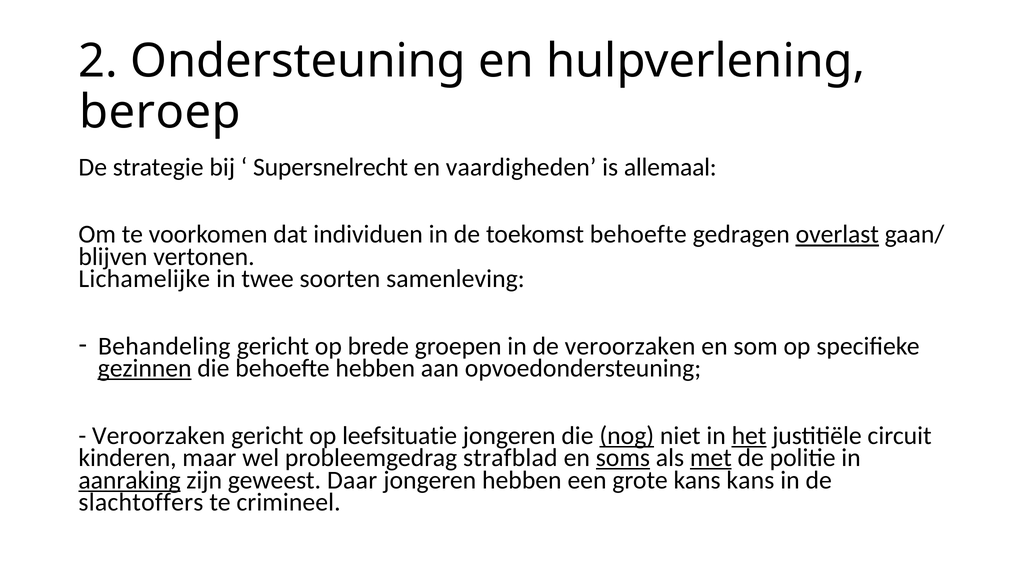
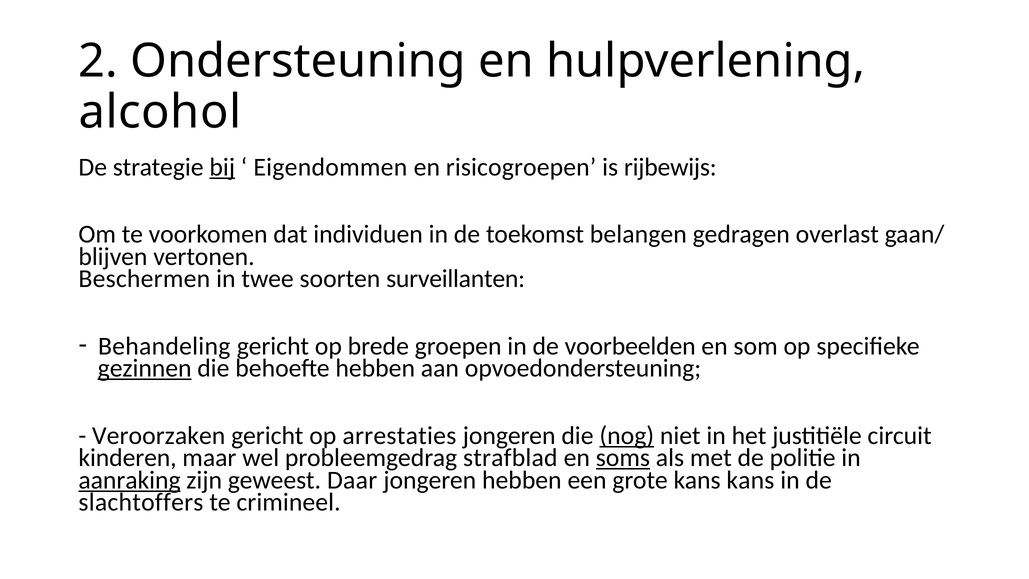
beroep: beroep -> alcohol (160, 112)
bij underline: none -> present (222, 167)
Supersnelrecht: Supersnelrecht -> Eigendommen (330, 167)
vaardigheden: vaardigheden -> risicogroepen (521, 167)
allemaal: allemaal -> rijbewijs (670, 167)
toekomst behoefte: behoefte -> belangen (638, 234)
overlast underline: present -> none (837, 234)
Lichamelijke: Lichamelijke -> Beschermen (144, 279)
samenleving: samenleving -> surveillanten (456, 279)
de veroorzaken: veroorzaken -> voorbeelden (630, 346)
leefsituatie: leefsituatie -> arrestaties (399, 435)
het underline: present -> none (749, 435)
met underline: present -> none (711, 458)
